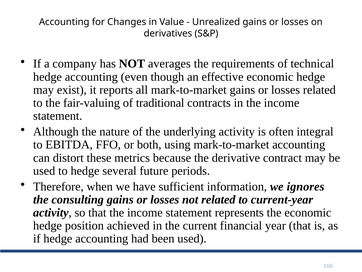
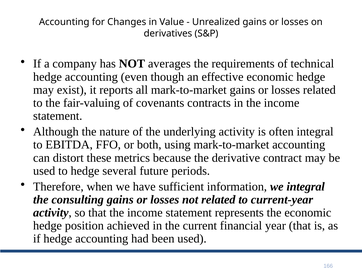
traditional: traditional -> covenants (160, 103)
we ignores: ignores -> integral (306, 186)
